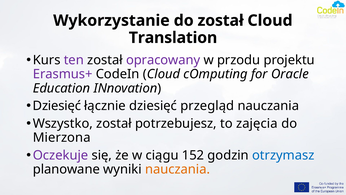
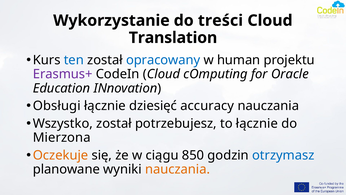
do został: został -> treści (220, 21)
ten colour: purple -> blue (74, 60)
opracowany colour: purple -> blue (163, 60)
przodu: przodu -> human (239, 60)
Dziesięć: Dziesięć -> Obsługi (57, 106)
przegląd: przegląd -> accuracy (207, 106)
to zajęcia: zajęcia -> łącznie (257, 123)
Oczekuje colour: purple -> orange (61, 155)
152: 152 -> 850 (193, 155)
